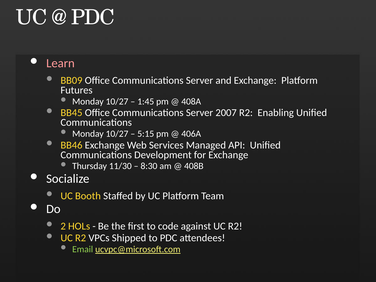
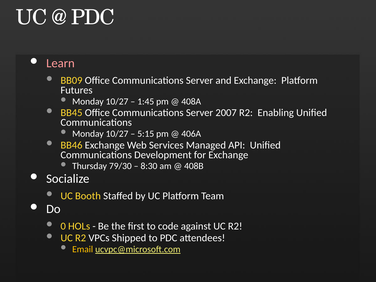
11/30: 11/30 -> 79/30 (120, 166)
2: 2 -> 0 (63, 226)
Email colour: light green -> yellow (83, 249)
